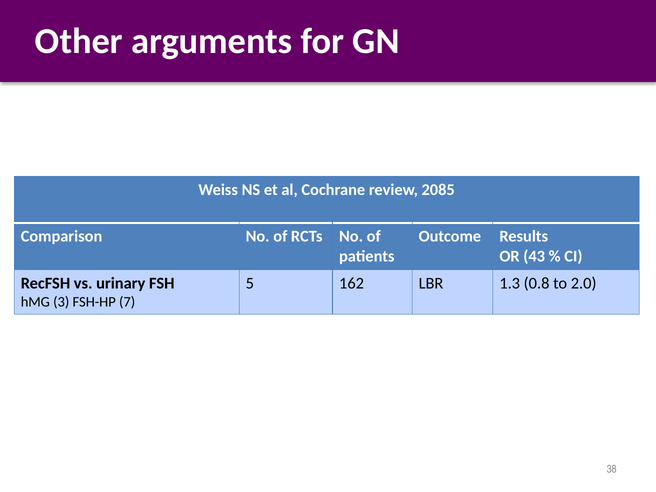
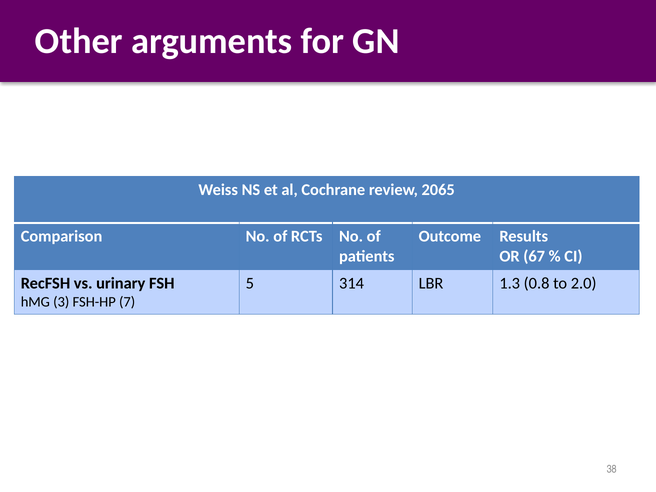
2085: 2085 -> 2065 (438, 190)
43: 43 -> 67 (534, 257)
162: 162 -> 314 (352, 283)
